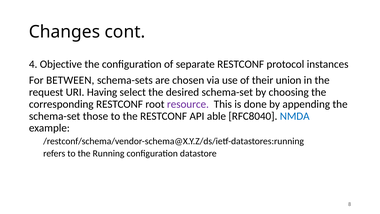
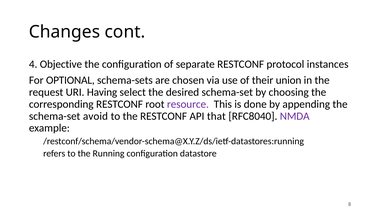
BETWEEN: BETWEEN -> OPTIONAL (70, 80)
those: those -> avoid (95, 116)
able: able -> that (216, 116)
NMDA colour: blue -> purple (295, 116)
